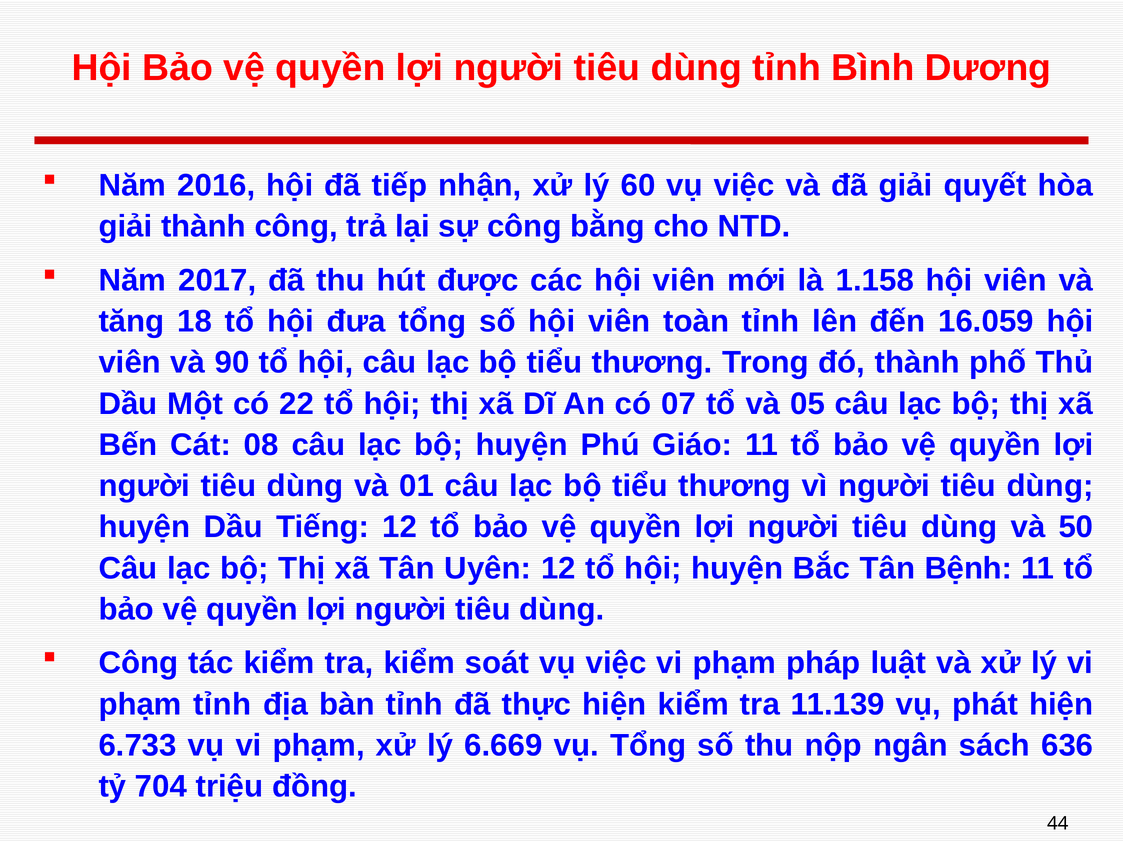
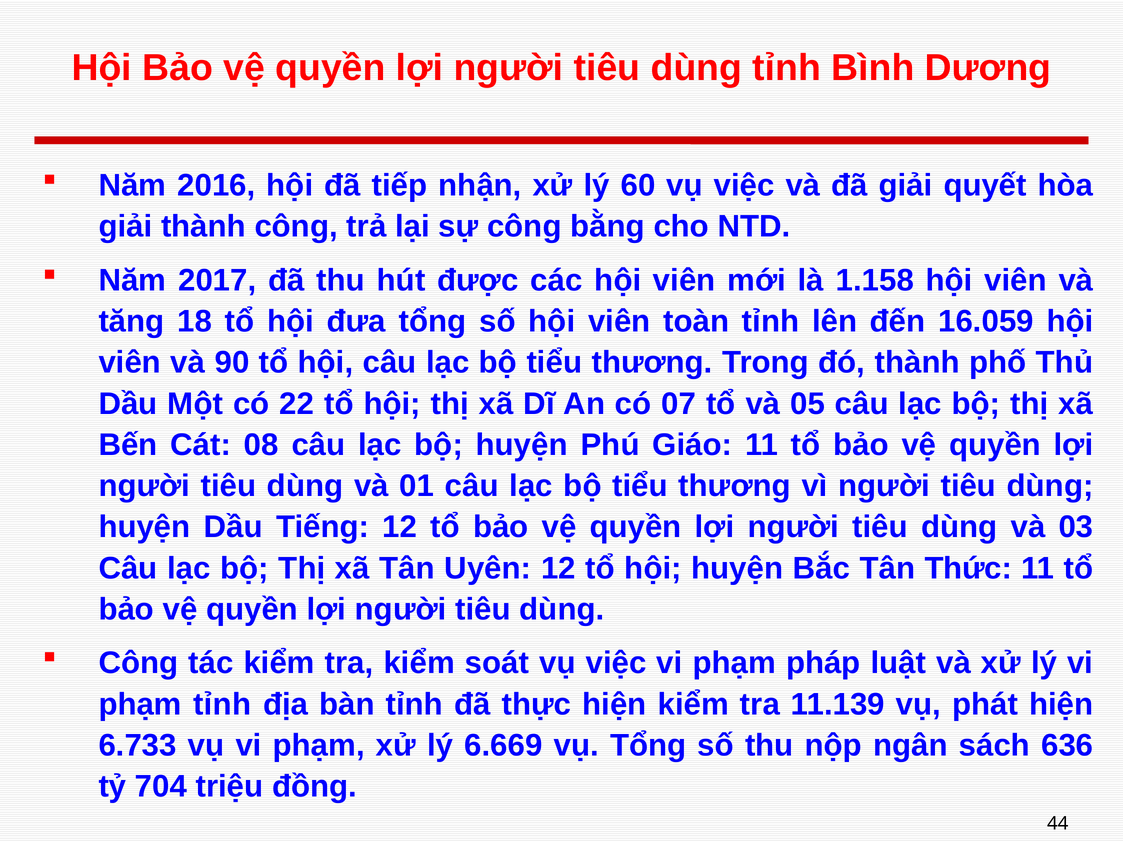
50: 50 -> 03 (1076, 527)
Bệnh: Bệnh -> Thức (968, 568)
